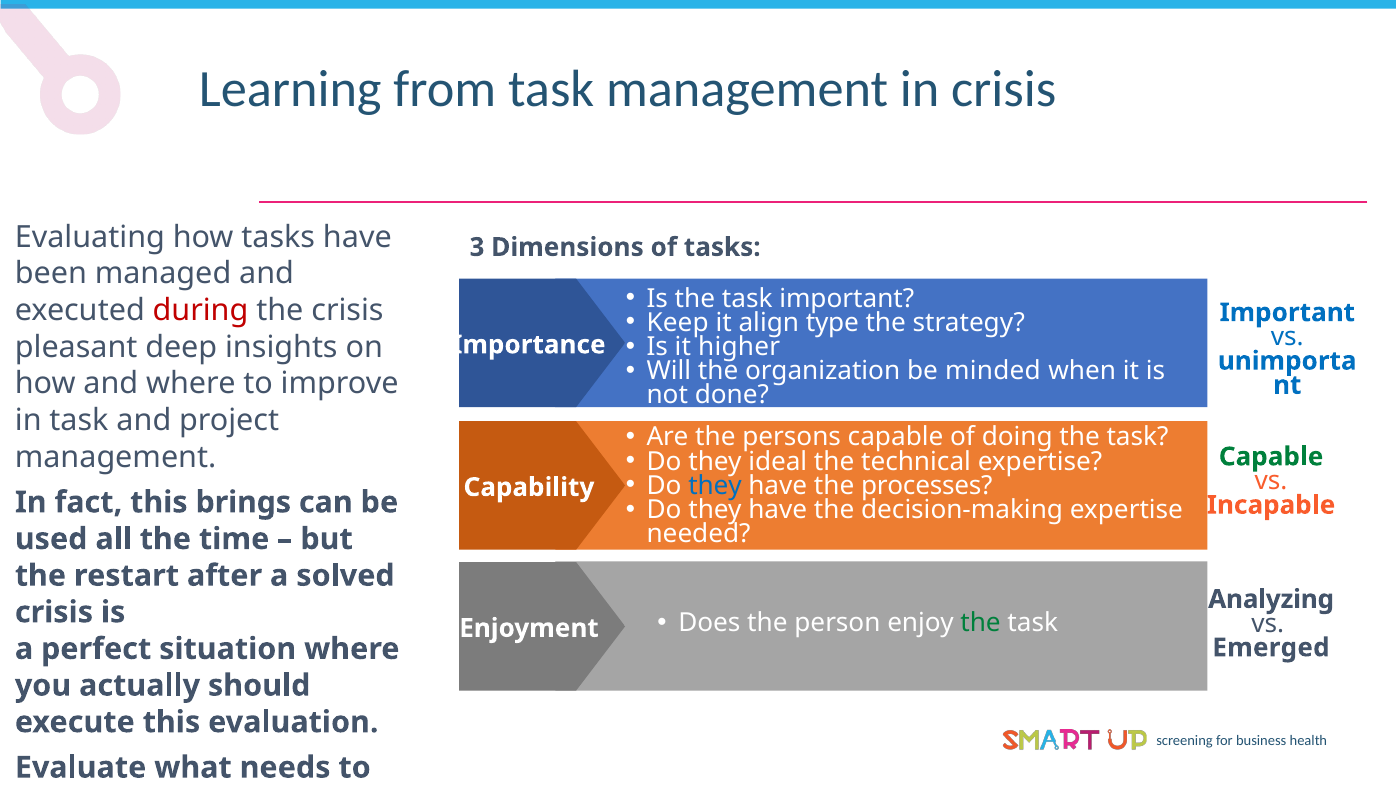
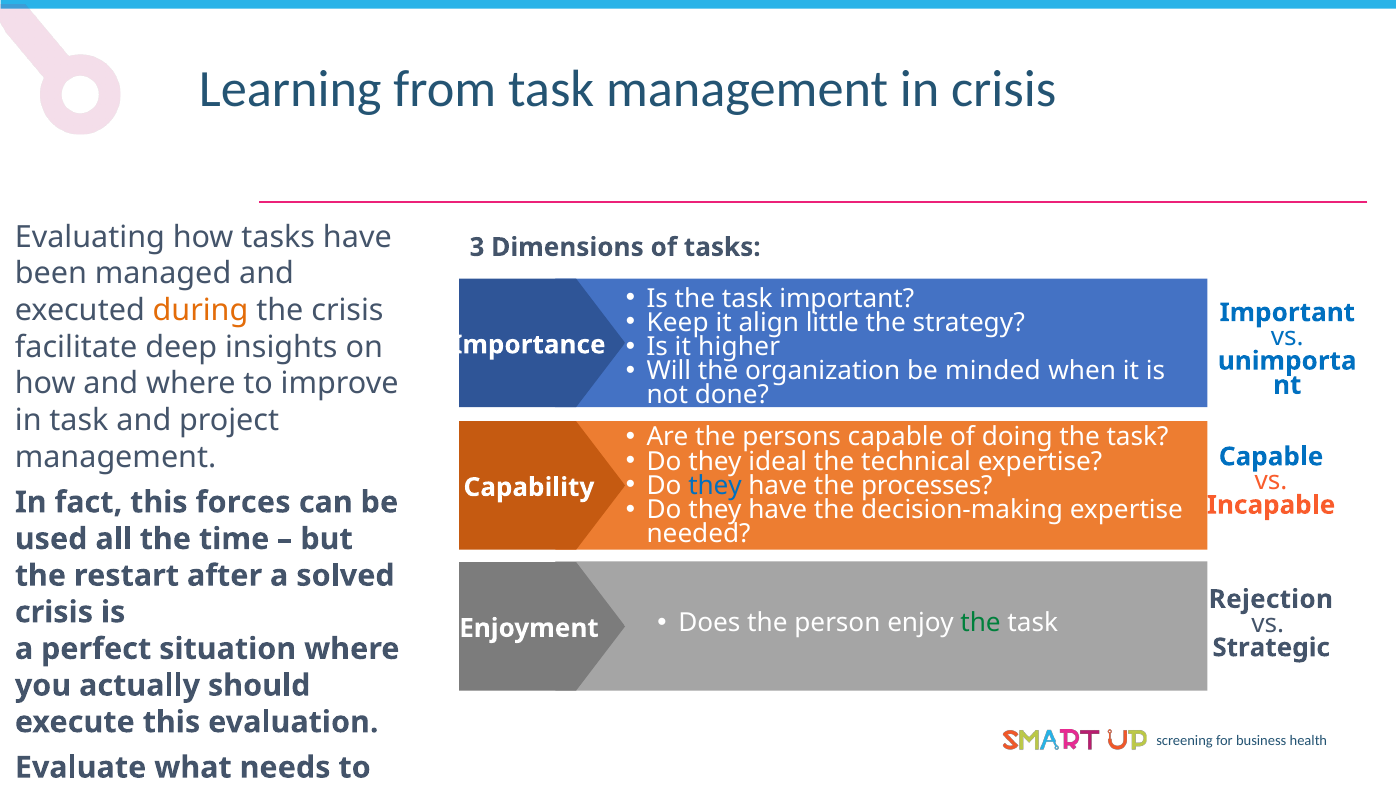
during colour: red -> orange (201, 311)
type: type -> little (832, 323)
pleasant: pleasant -> facilitate (76, 347)
Capable colour: green -> blue (1271, 457)
brings: brings -> forces (243, 503)
Analyzing: Analyzing -> Rejection (1271, 599)
Emerged: Emerged -> Strategic (1271, 648)
